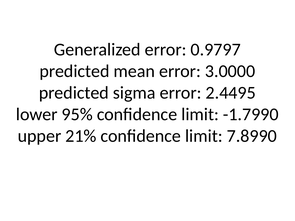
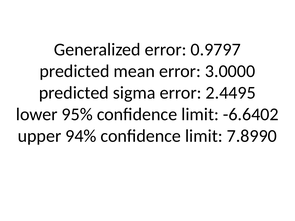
-1.7990: -1.7990 -> -6.6402 (251, 115)
21%: 21% -> 94% (81, 136)
